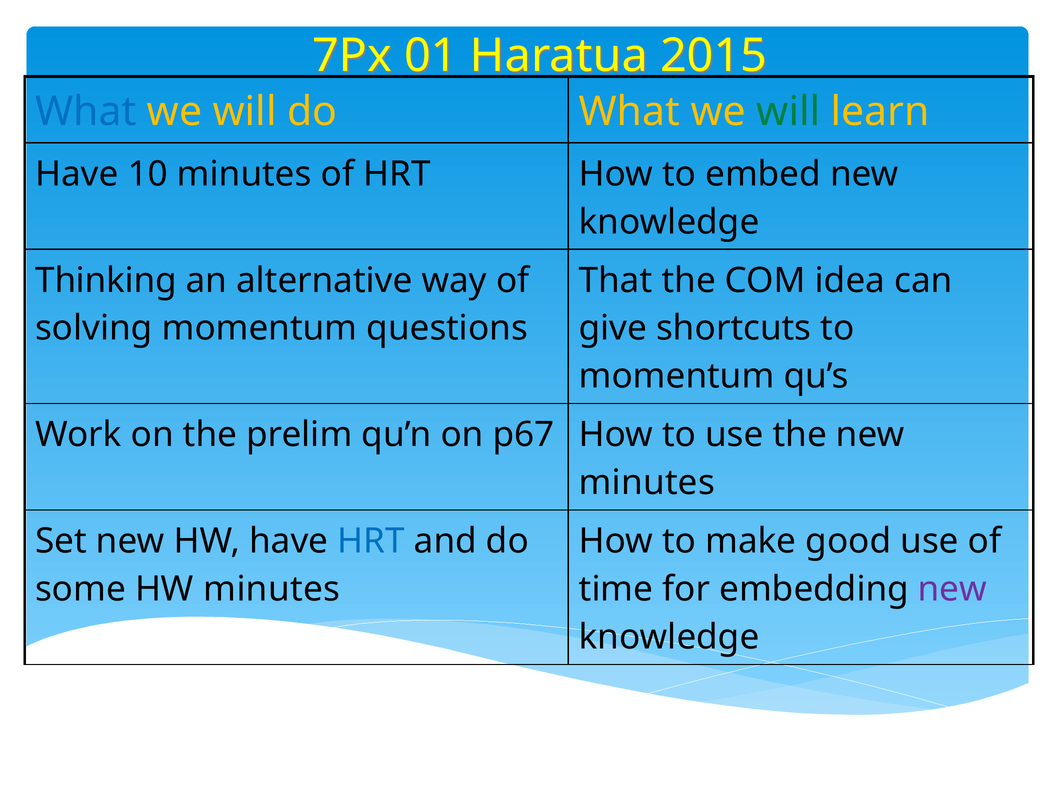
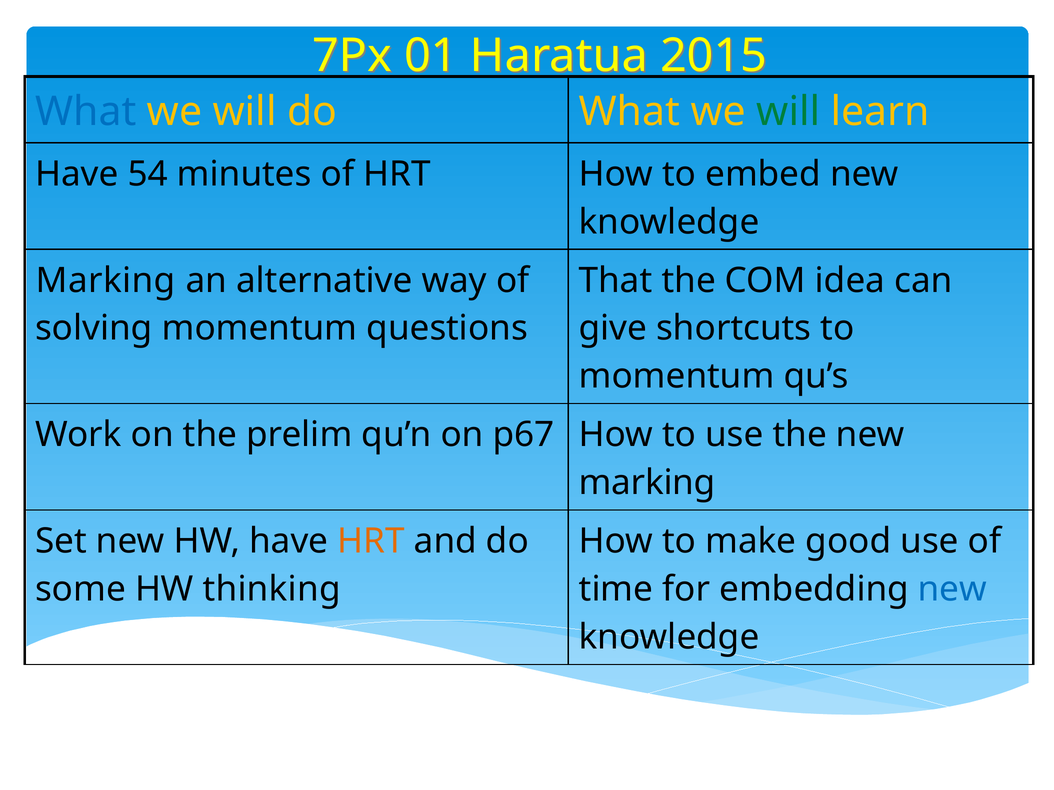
10: 10 -> 54 (148, 174)
Thinking: Thinking -> Marking (106, 281)
minutes: minutes -> marking (647, 483)
HRT colour: blue -> orange (371, 542)
HW minutes: minutes -> thinking (272, 590)
new colour: purple -> blue (952, 590)
